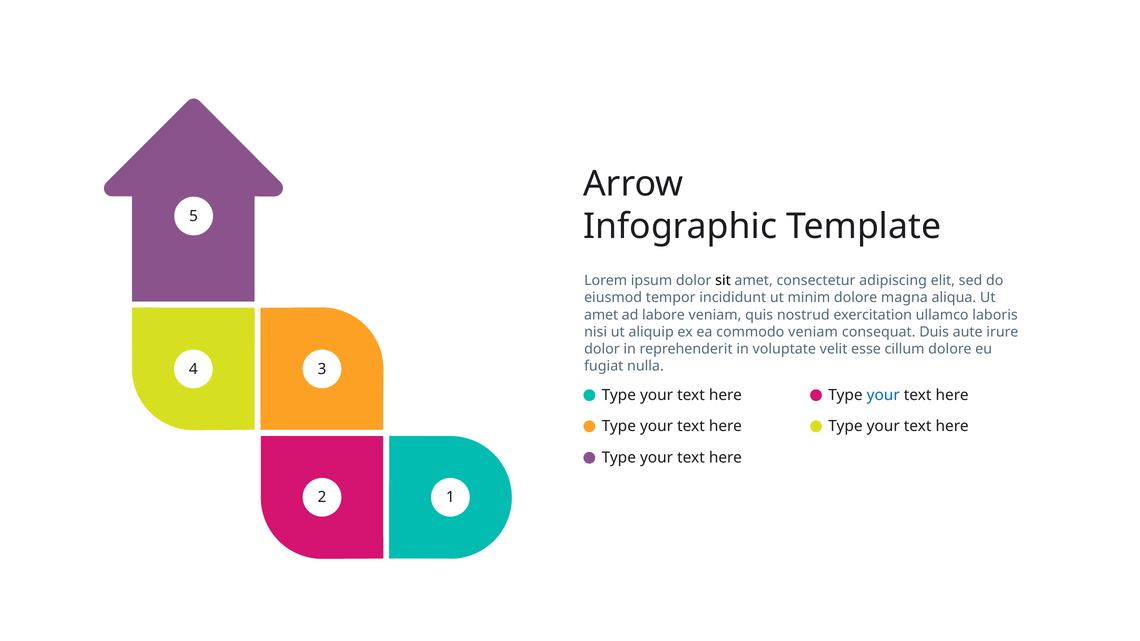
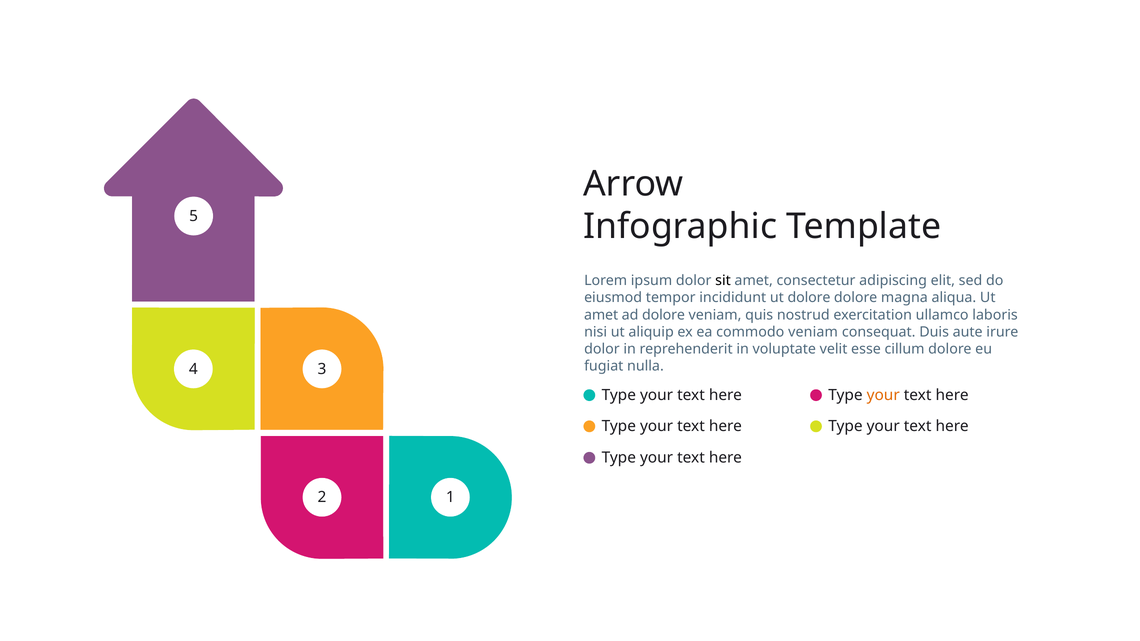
ut minim: minim -> dolore (809, 298)
ad labore: labore -> dolore (664, 315)
your colour: blue -> orange (883, 395)
